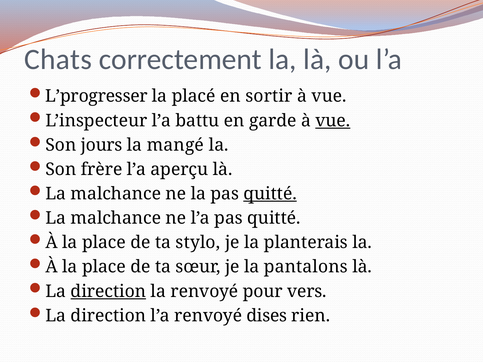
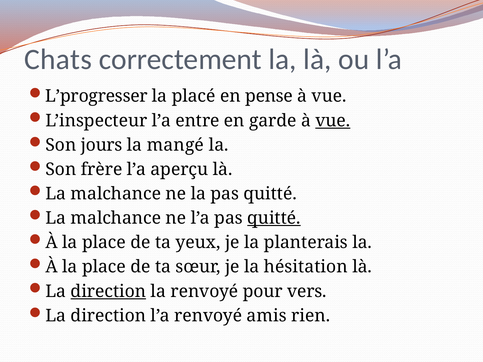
sortir: sortir -> pense (269, 96)
battu: battu -> entre (197, 121)
quitté underline: present -> none (270, 194)
quitté underline: none -> present (274, 218)
stylo: stylo -> yeux (198, 243)
pantalons: pantalons -> hésitation (306, 267)
dises: dises -> amis (267, 316)
